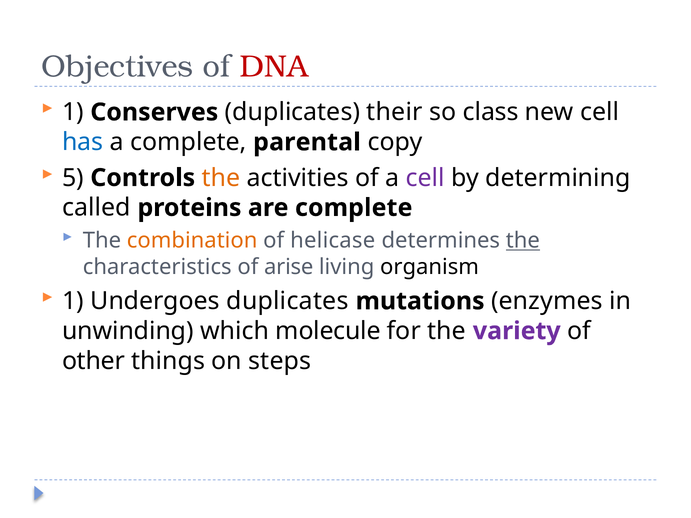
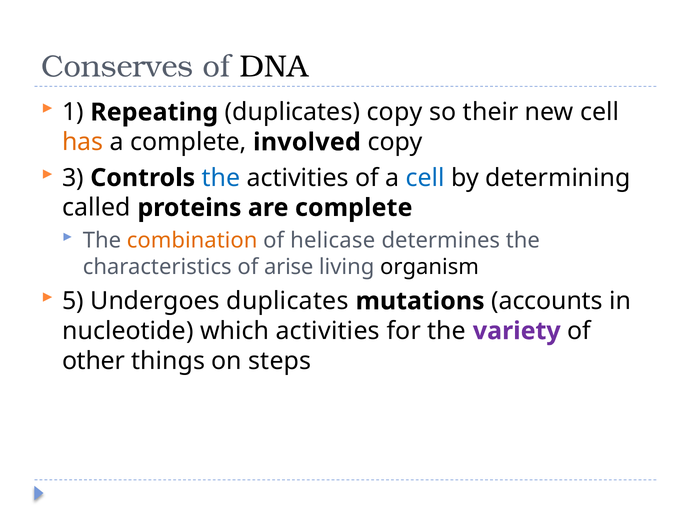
Objectives: Objectives -> Conserves (117, 67)
DNA colour: red -> black (274, 67)
Conserves: Conserves -> Repeating (154, 112)
duplicates their: their -> copy (395, 112)
class: class -> their (491, 112)
has colour: blue -> orange (83, 142)
parental: parental -> involved (307, 142)
5: 5 -> 3 (73, 178)
the colour: orange -> blue (221, 178)
cell colour: purple -> blue (425, 178)
the underline: present -> none (523, 241)
1: 1 -> 5 (73, 301)
enzymes: enzymes -> accounts (547, 301)
unwinding: unwinding -> nucleotide (128, 331)
which molecule: molecule -> activities (328, 331)
